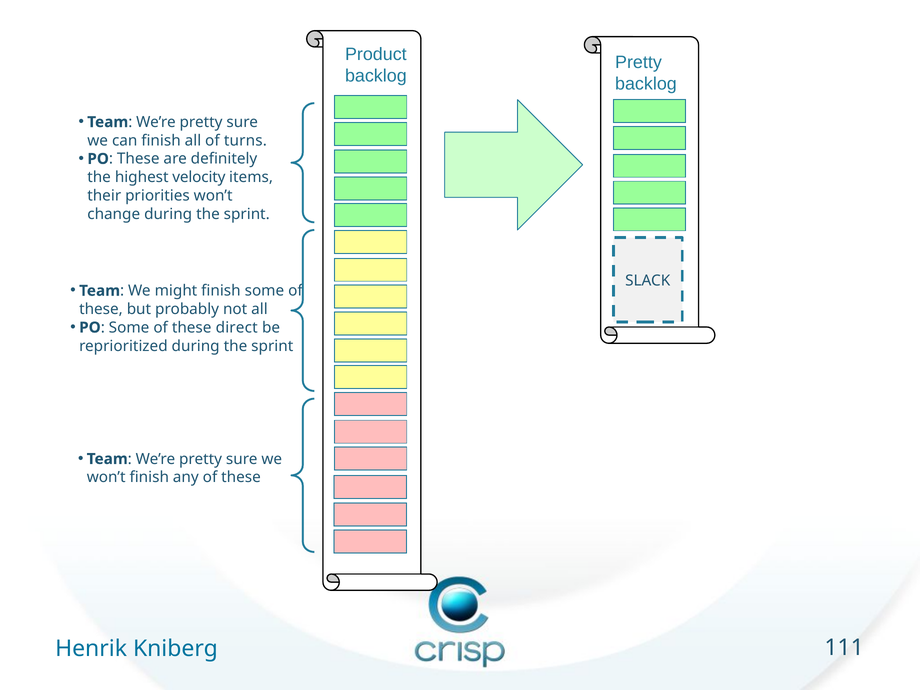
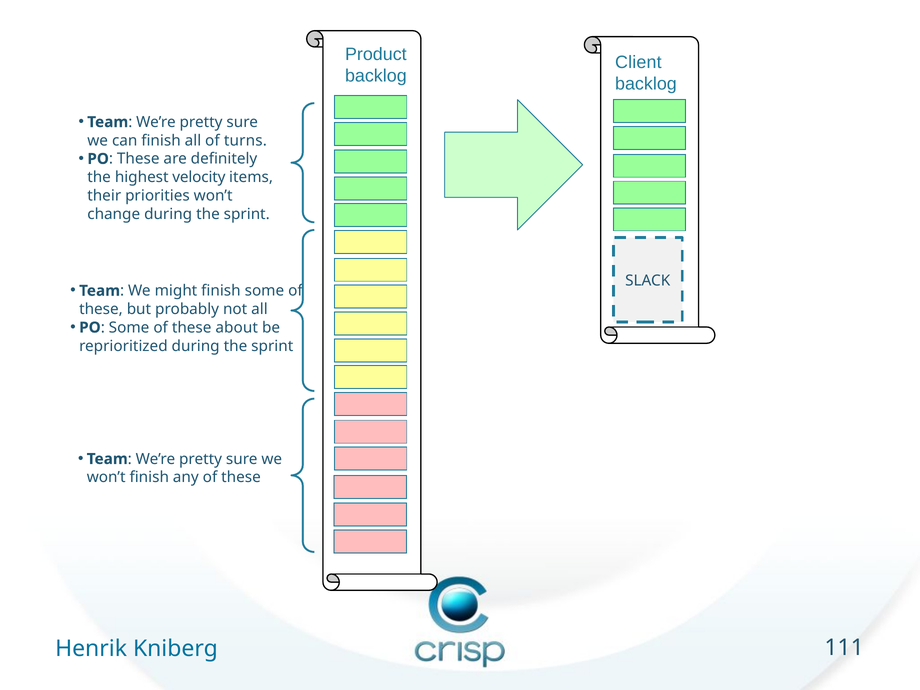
Pretty: Pretty -> Client (638, 62)
direct: direct -> about (237, 328)
